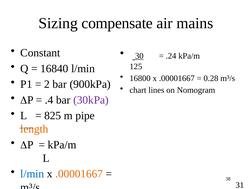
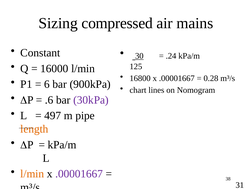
compensate: compensate -> compressed (117, 23)
16840: 16840 -> 16000 (54, 69)
2: 2 -> 6 (47, 84)
.4: .4 -> .6 (49, 100)
825: 825 -> 497 (53, 116)
l/min colour: blue -> orange (32, 174)
.00001667 colour: orange -> purple (79, 174)
